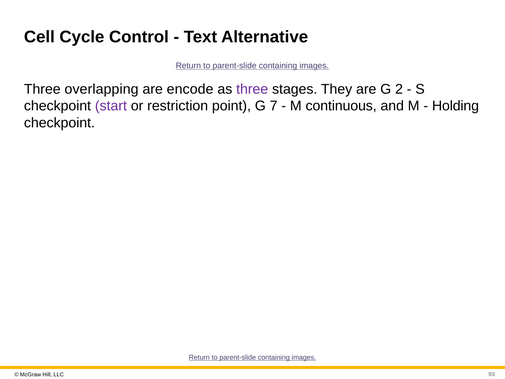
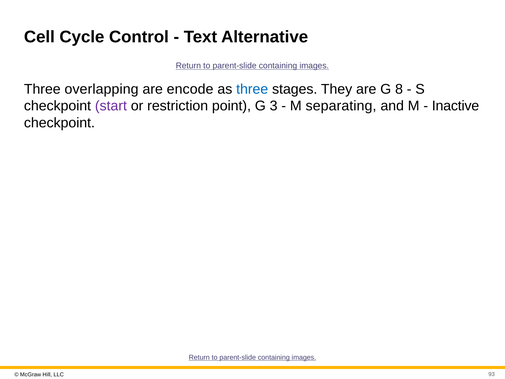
three colour: purple -> blue (252, 89)
2: 2 -> 8 (399, 89)
7: 7 -> 3 (274, 106)
continuous: continuous -> separating (341, 106)
Holding: Holding -> Inactive (456, 106)
